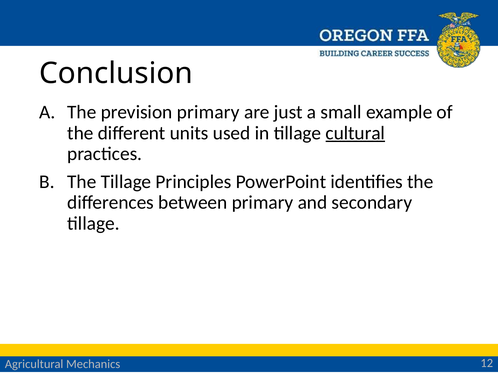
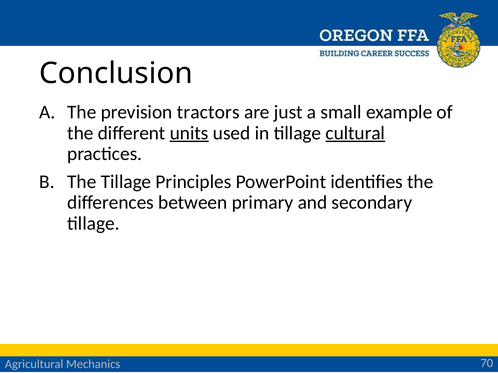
prevision primary: primary -> tractors (208, 112)
units underline: none -> present (189, 133)
12: 12 -> 70 (487, 363)
